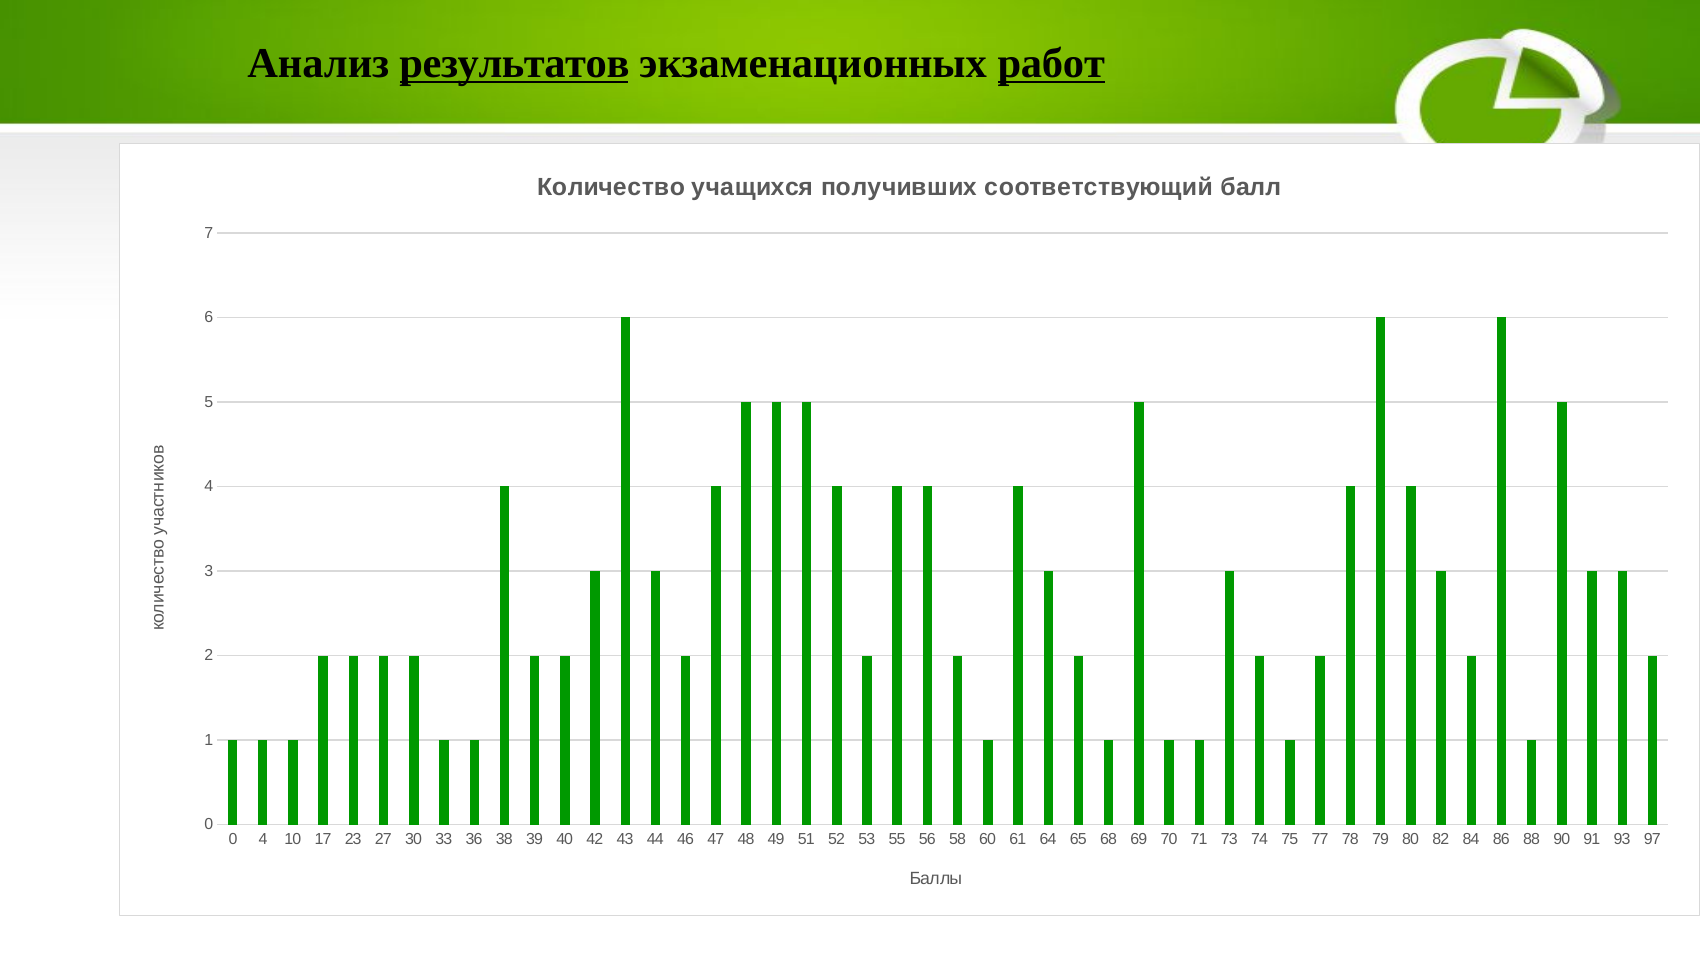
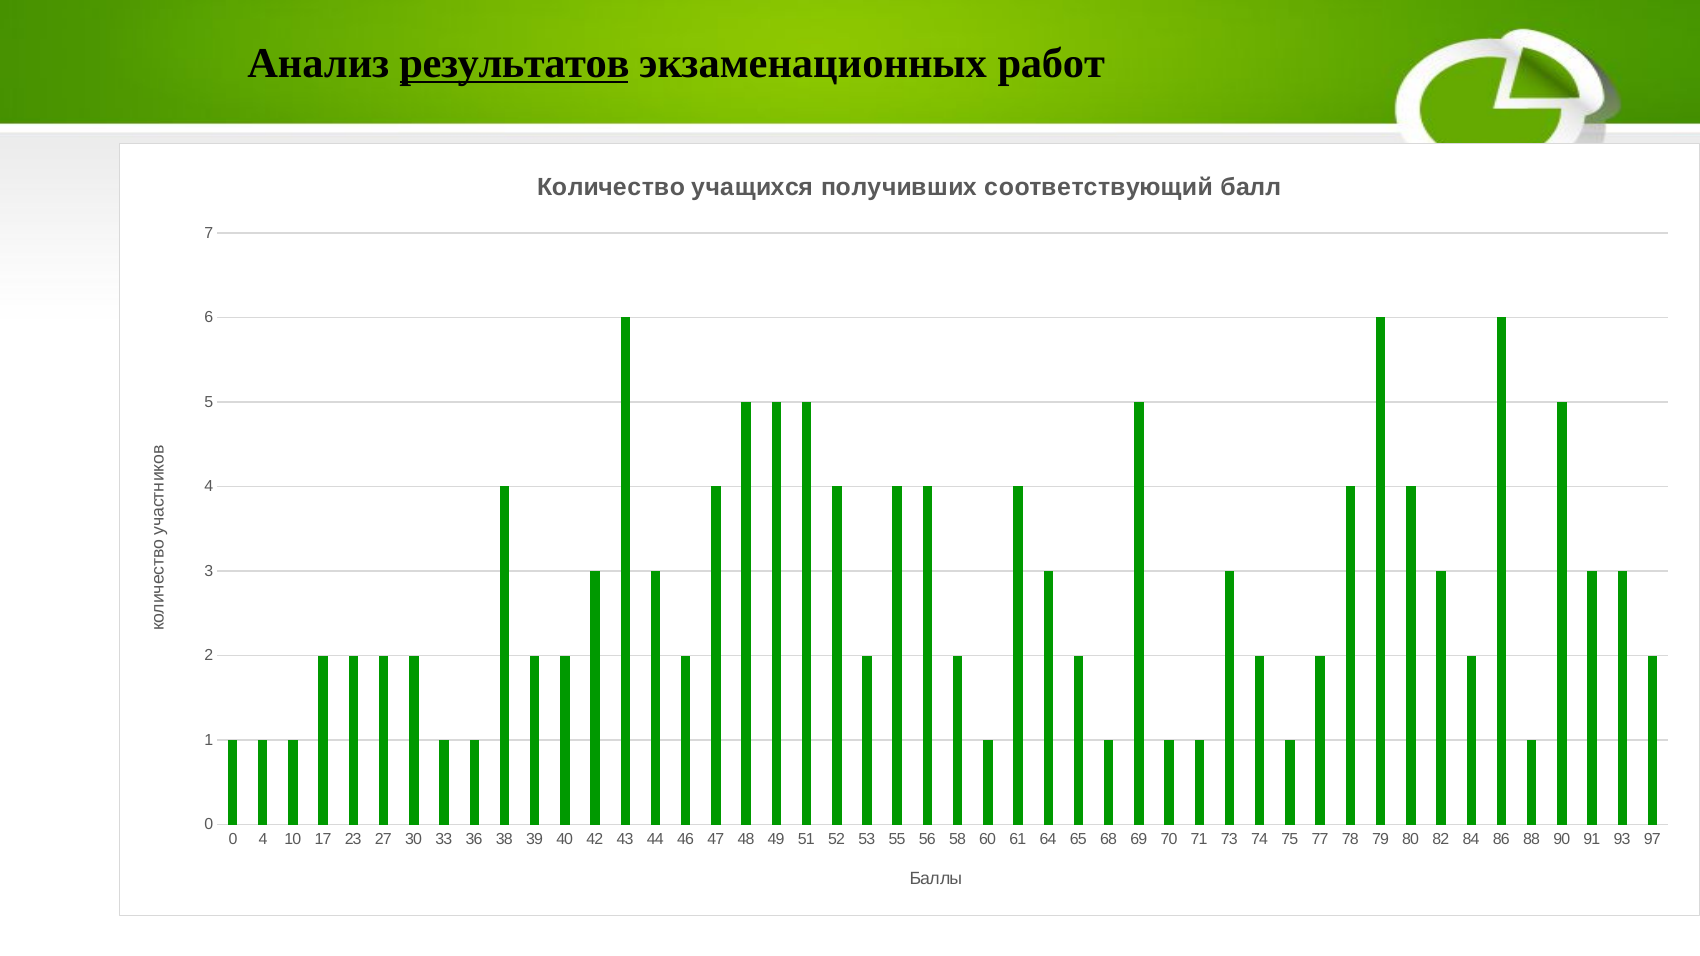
работ underline: present -> none (1051, 64)
